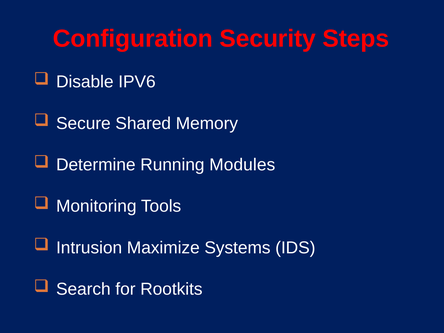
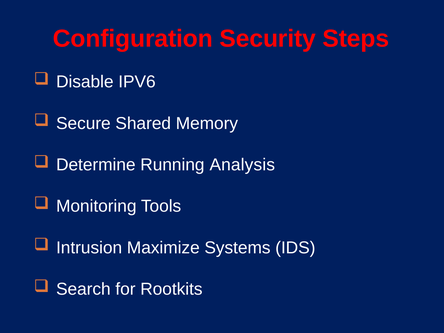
Modules: Modules -> Analysis (242, 165)
